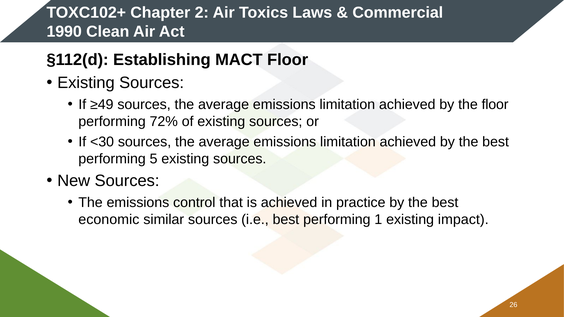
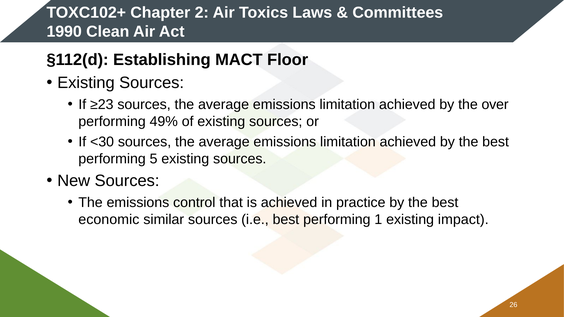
Commercial: Commercial -> Committees (398, 13)
≥49: ≥49 -> ≥23 (102, 105)
the floor: floor -> over (495, 105)
72%: 72% -> 49% (164, 122)
